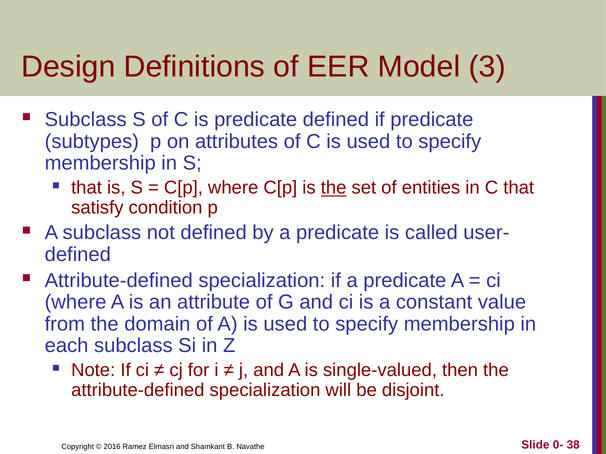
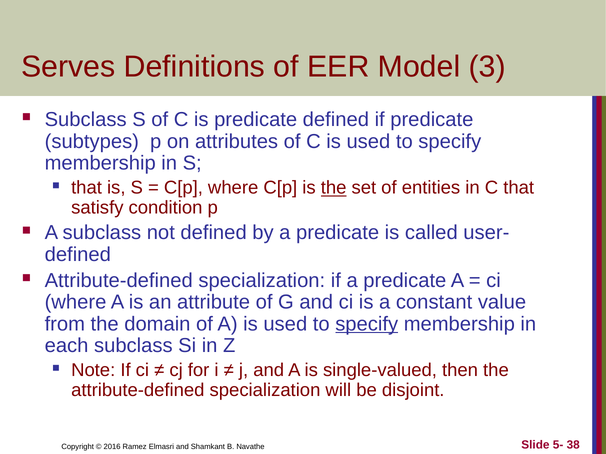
Design: Design -> Serves (68, 67)
specify underline: none -> present (367, 324)
0-: 0- -> 5- (558, 445)
